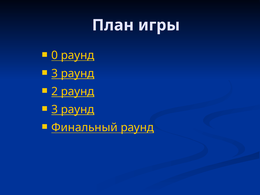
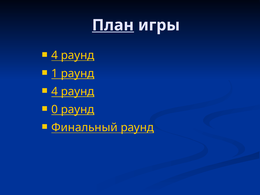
План underline: none -> present (113, 25)
0: 0 -> 4 (55, 55)
3: 3 -> 1 (55, 73)
2: 2 -> 4 (55, 91)
3: 3 -> 0 (55, 109)
